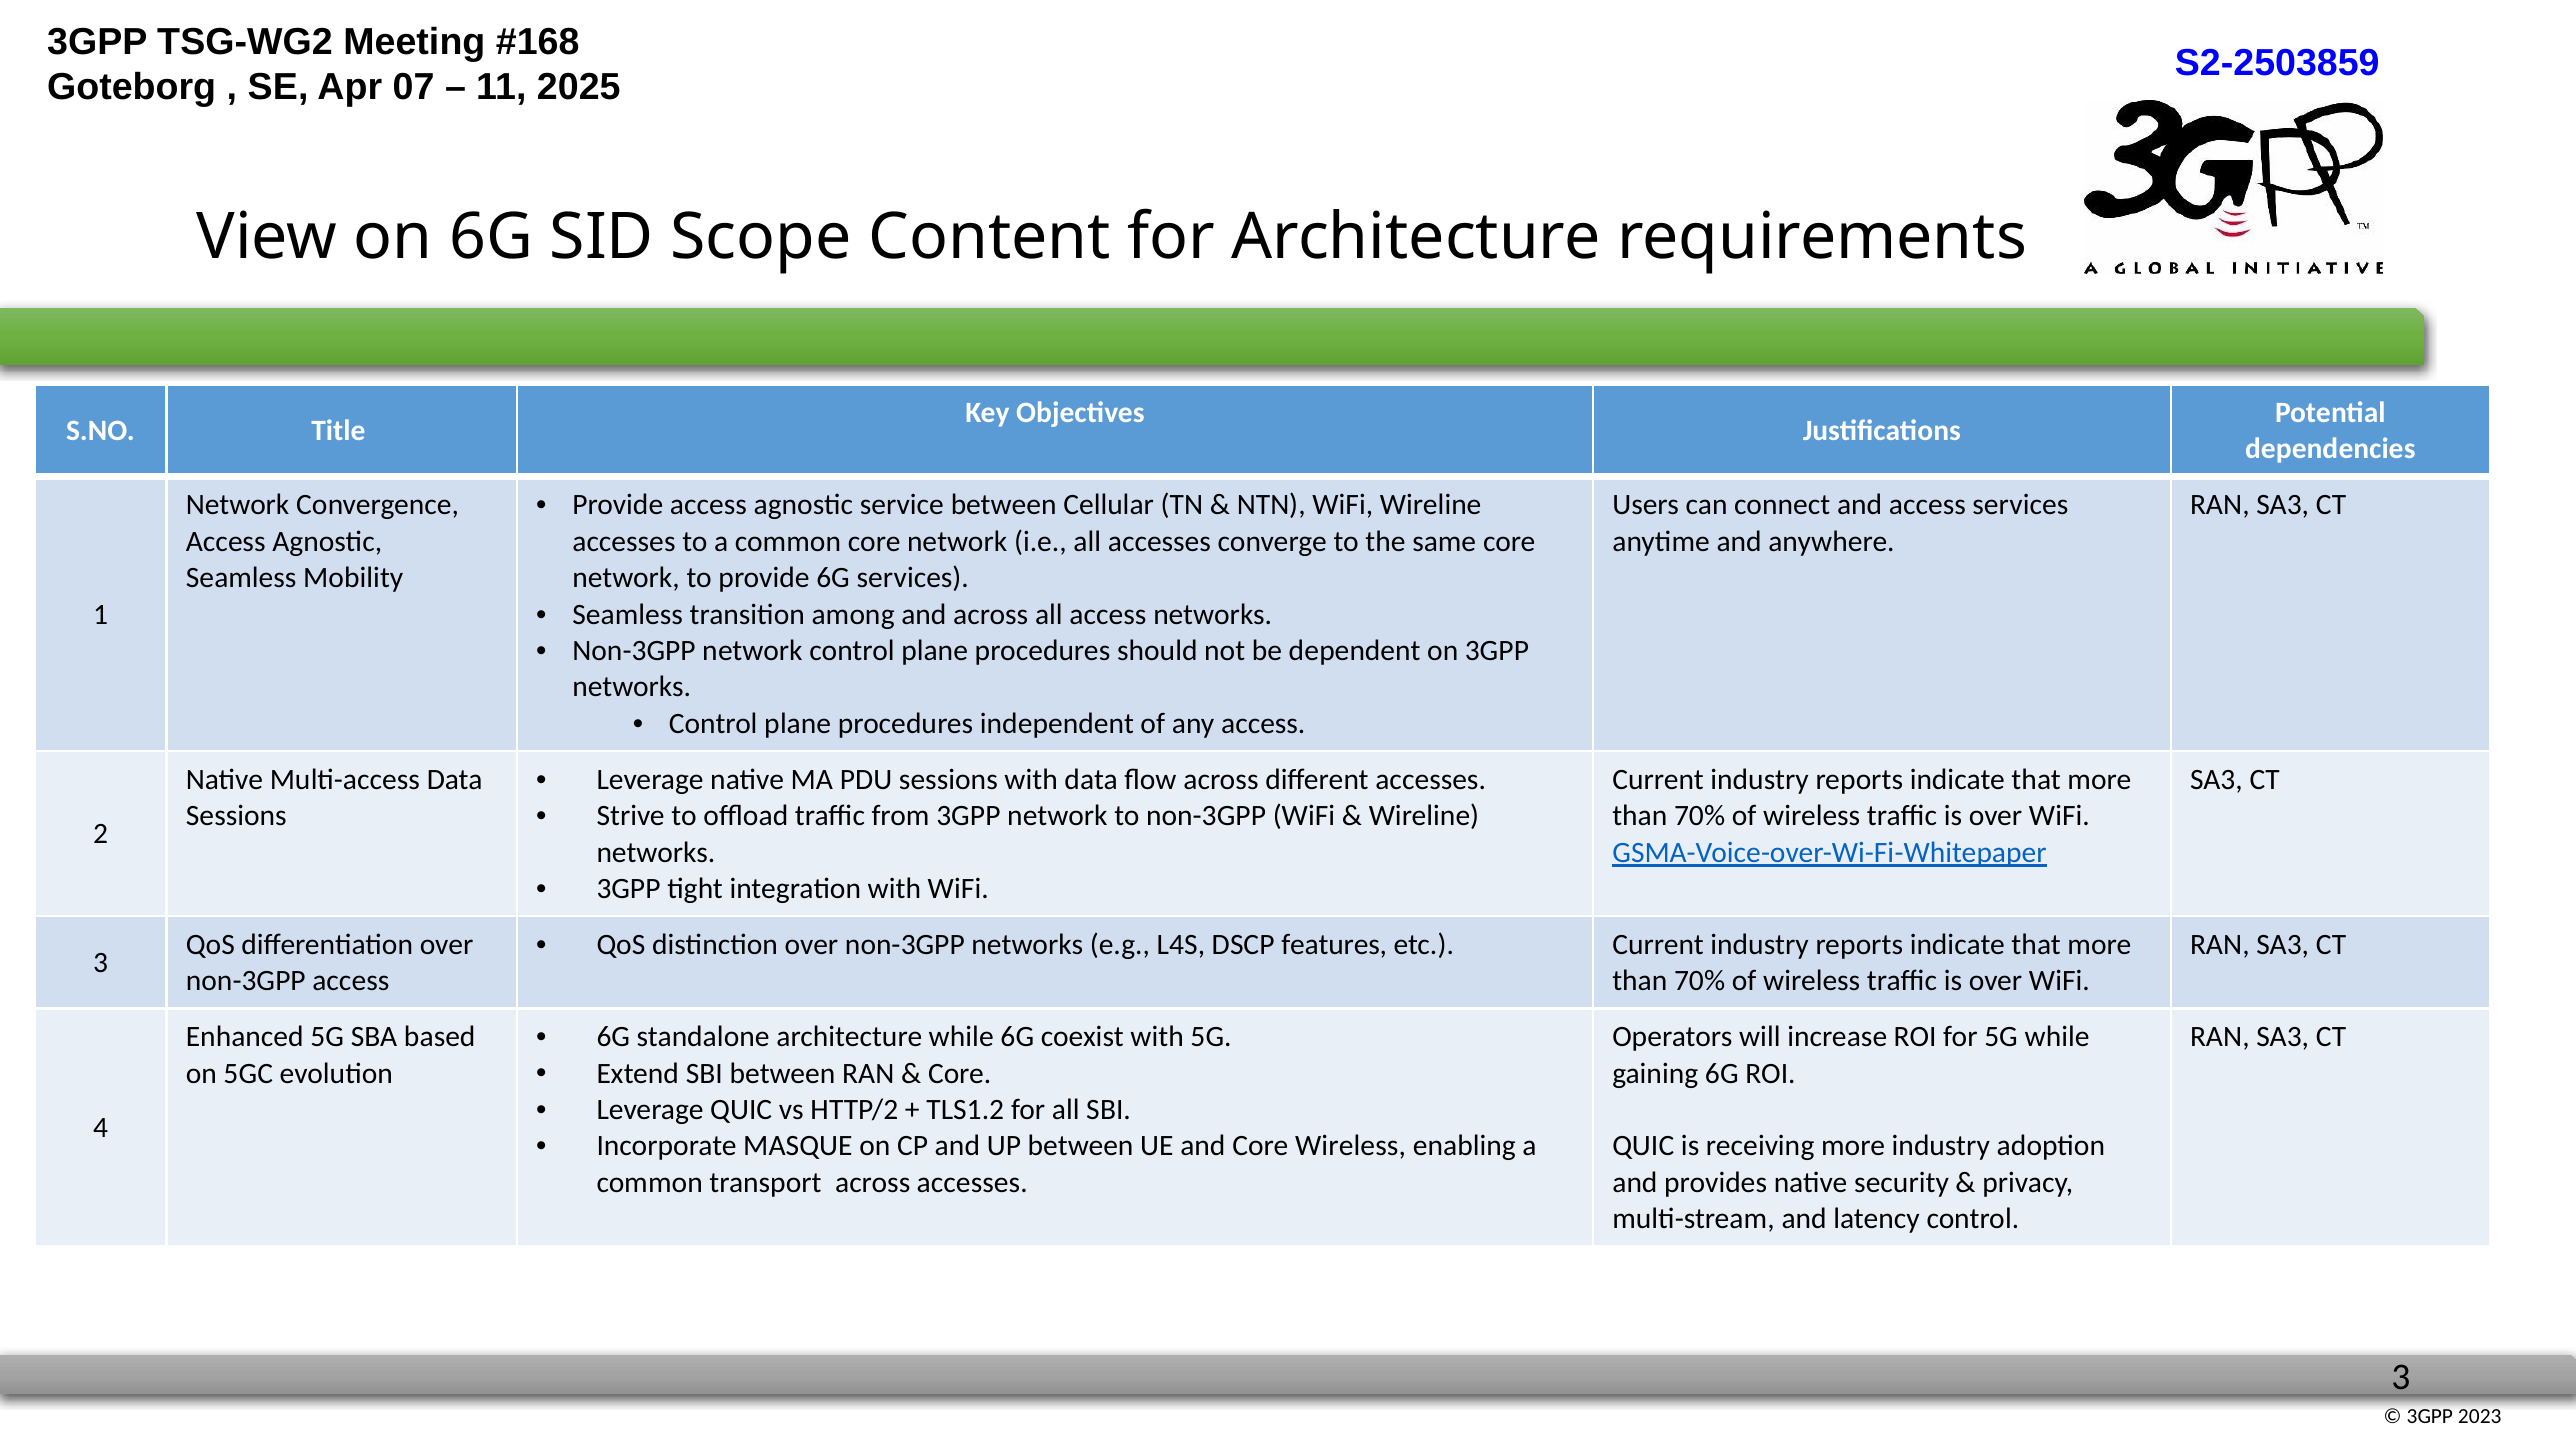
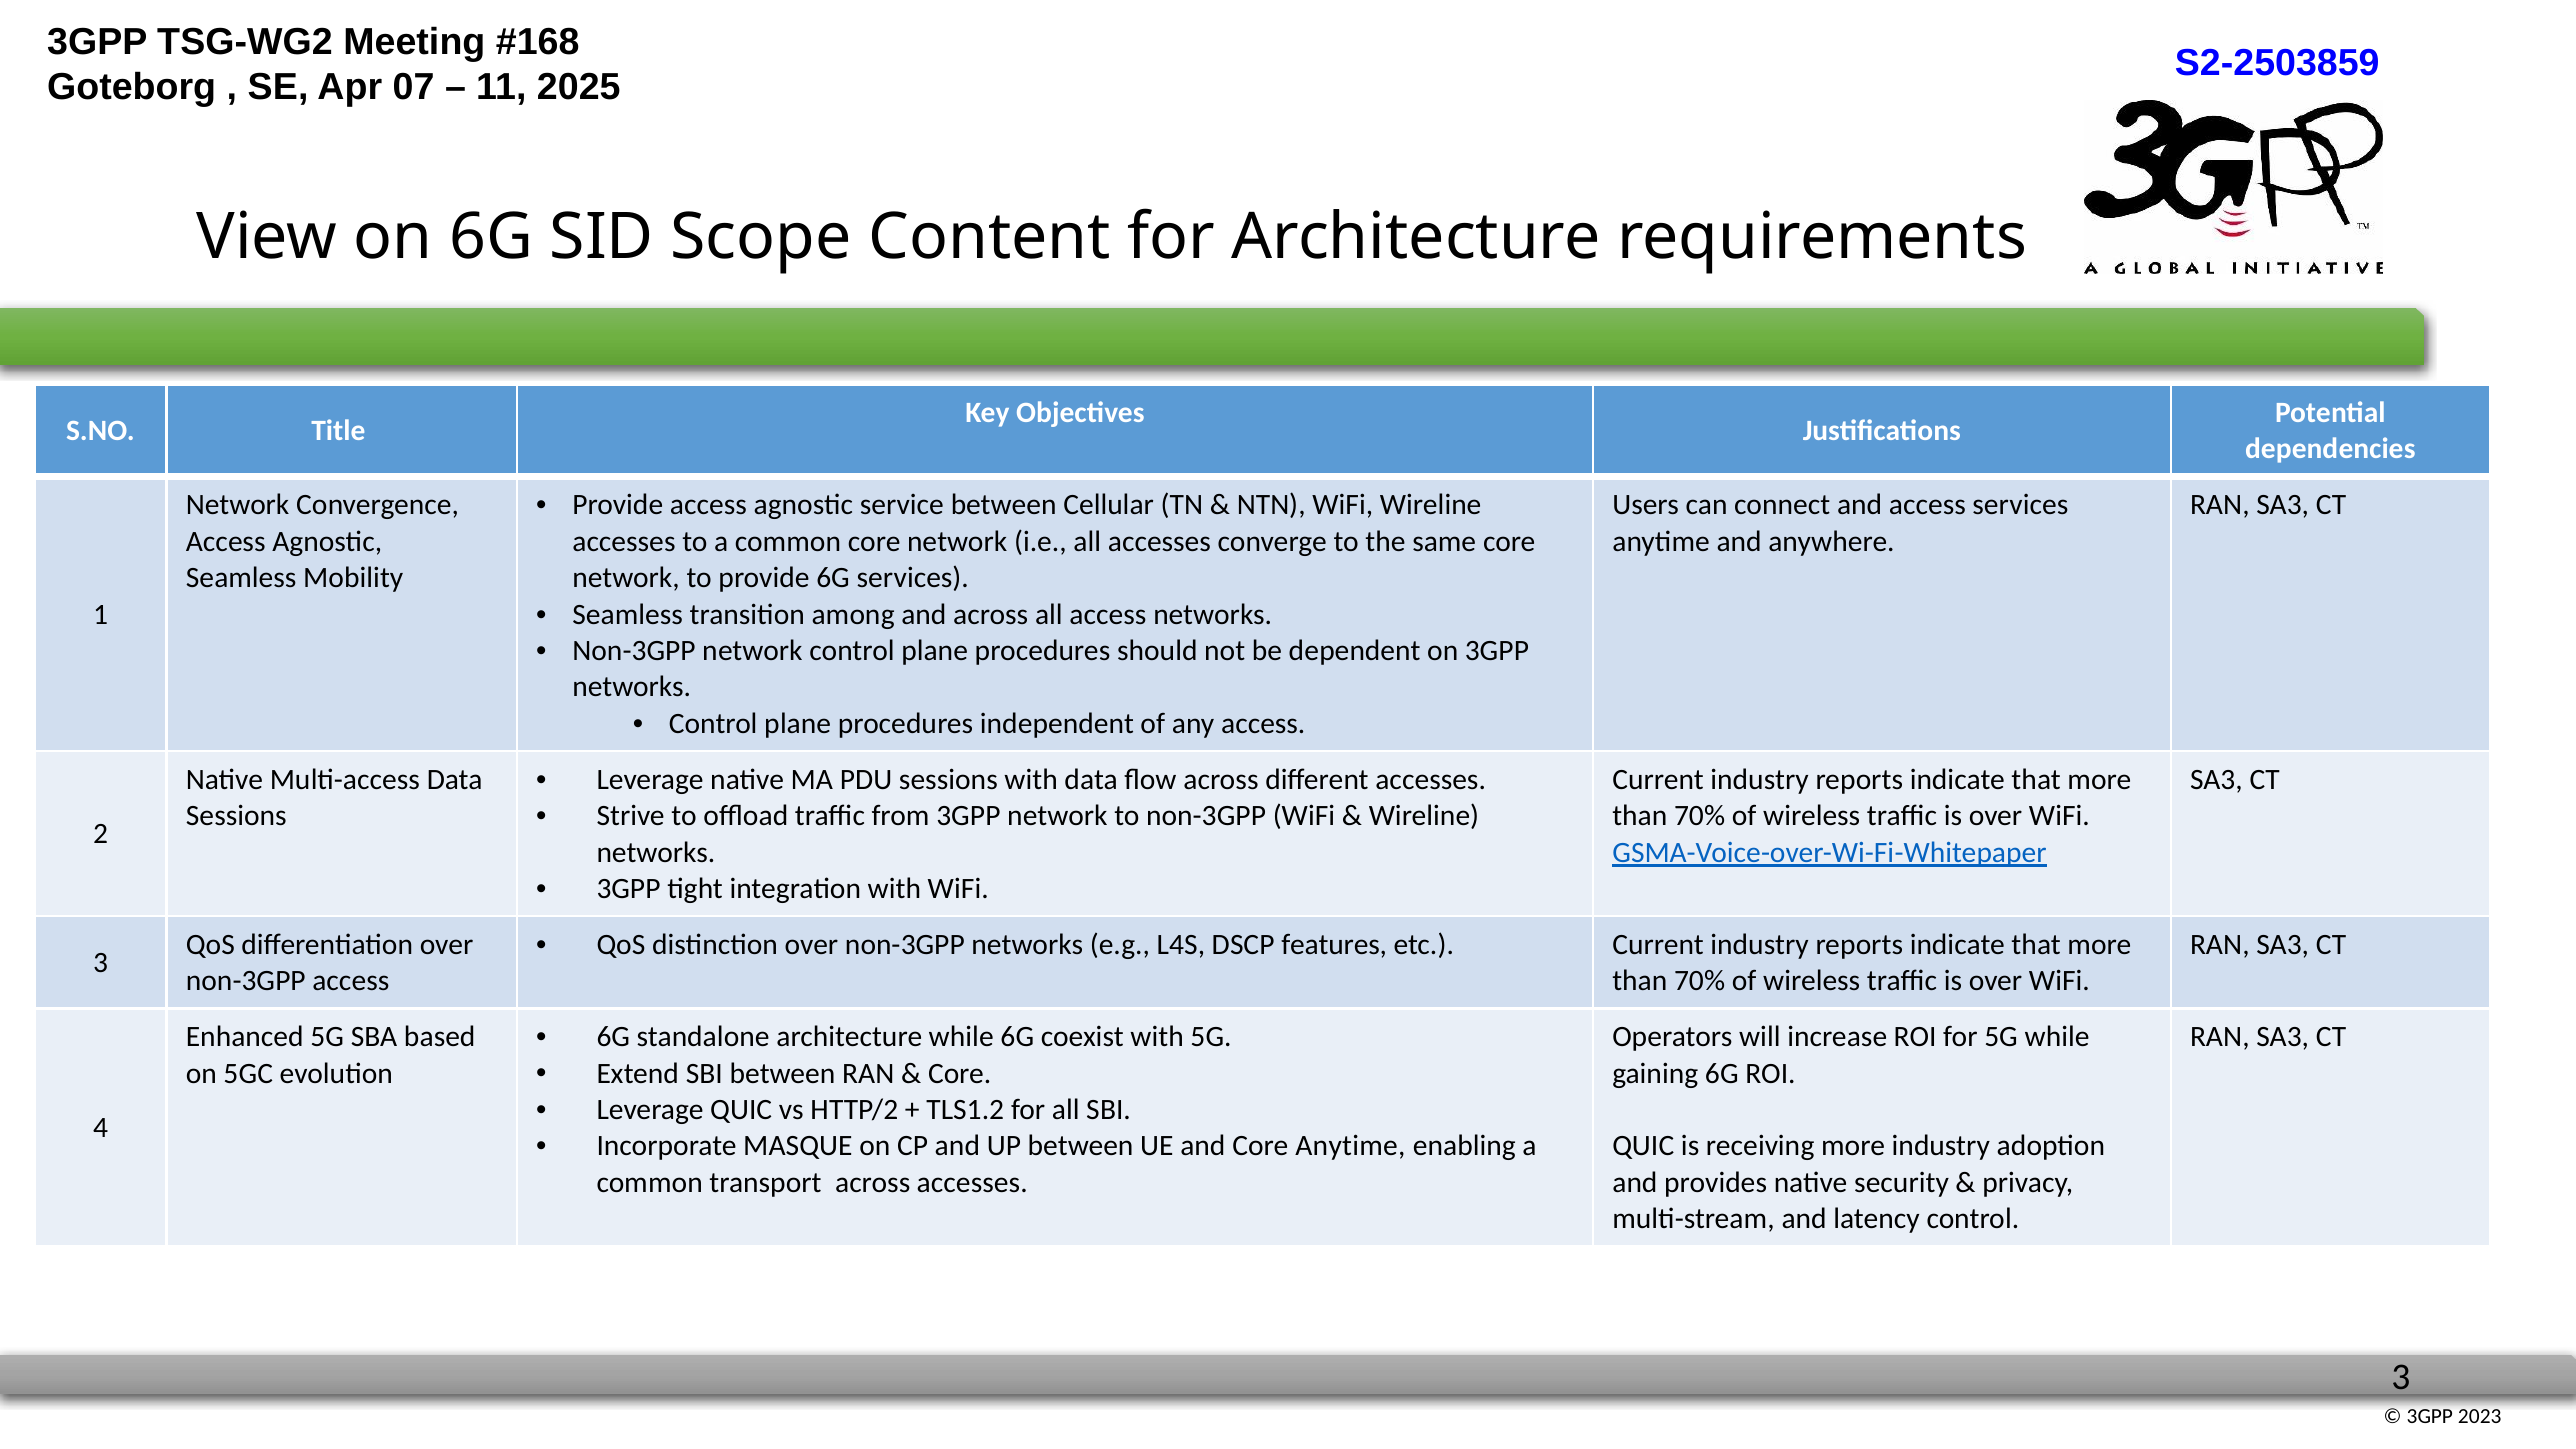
Core Wireless: Wireless -> Anytime (1350, 1146)
